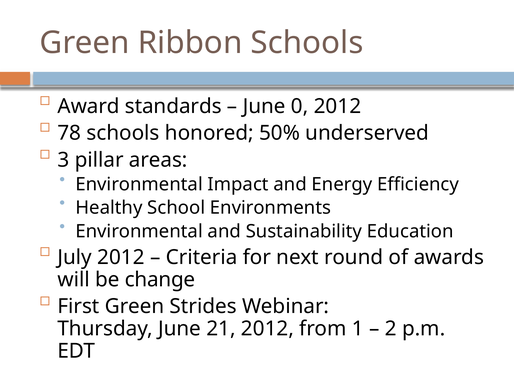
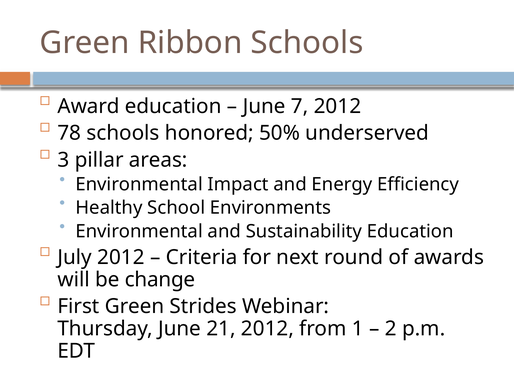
Award standards: standards -> education (173, 106)
0: 0 -> 7 (300, 106)
